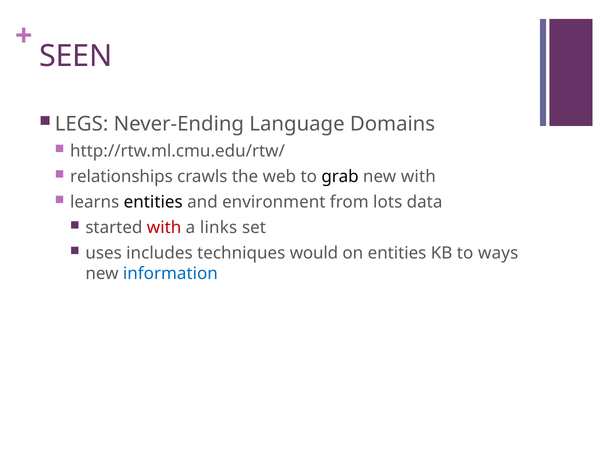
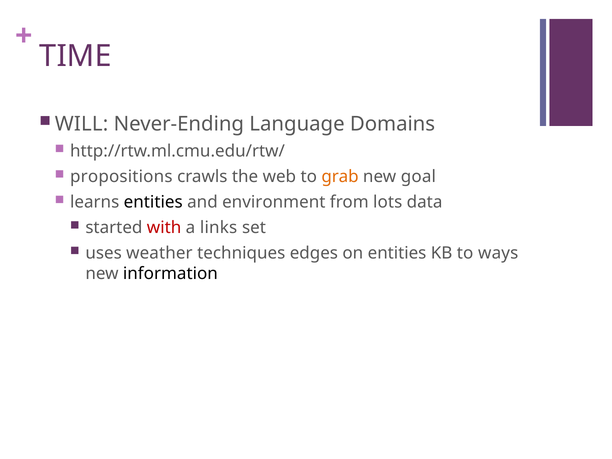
SEEN: SEEN -> TIME (76, 56)
LEGS: LEGS -> WILL (82, 124)
relationships: relationships -> propositions (121, 177)
grab colour: black -> orange (340, 177)
new with: with -> goal (418, 177)
includes: includes -> weather (159, 253)
would: would -> edges (314, 253)
information colour: blue -> black (170, 274)
